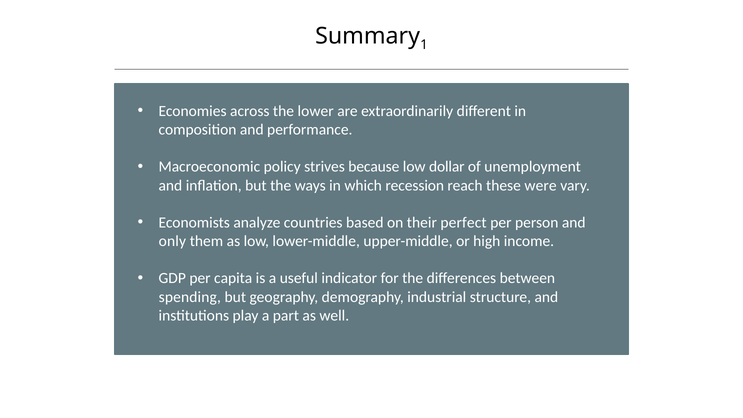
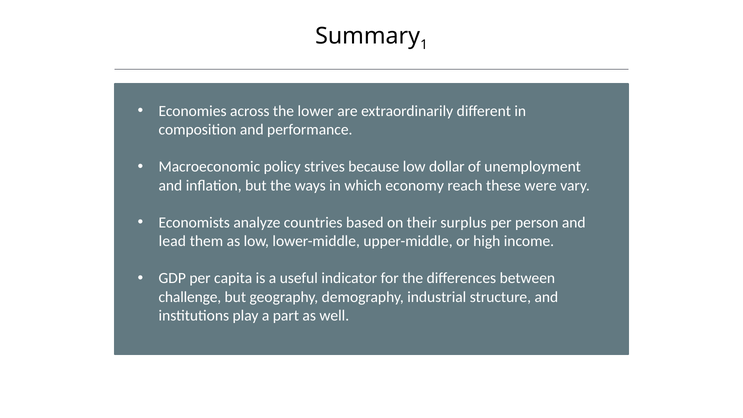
recession: recession -> economy (415, 185)
perfect: perfect -> surplus (464, 223)
only: only -> lead (172, 241)
spending: spending -> challenge (190, 297)
